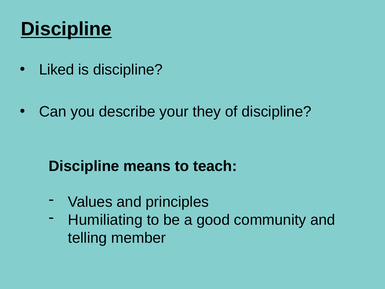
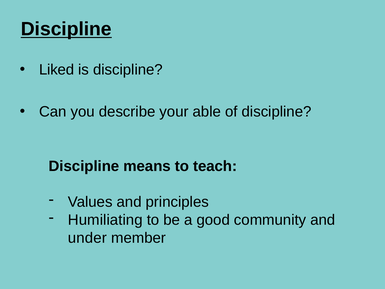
they: they -> able (207, 112)
telling: telling -> under (87, 238)
